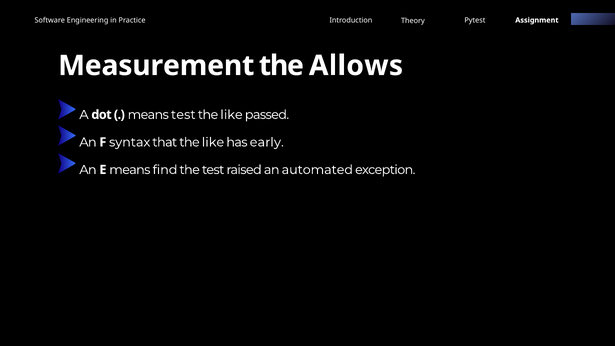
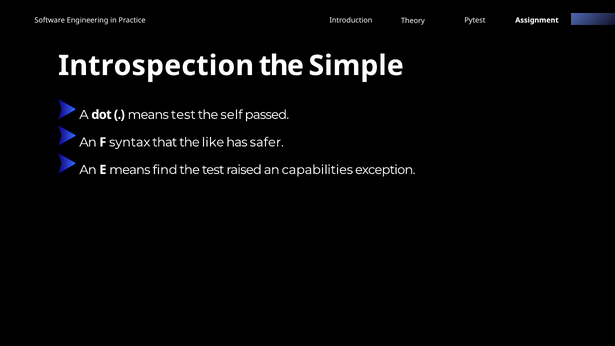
Measurement: Measurement -> Introspection (156, 66)
Allows: Allows -> Simple (356, 66)
like: like -> self (231, 115)
early: early -> safer (267, 142)
automated: automated -> capabilities (317, 170)
